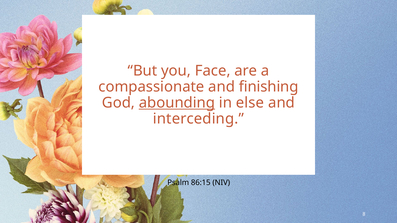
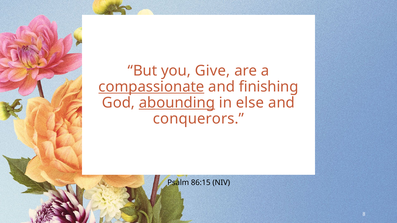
Face: Face -> Give (213, 71)
compassionate underline: none -> present (151, 87)
interceding: interceding -> conquerors (198, 119)
